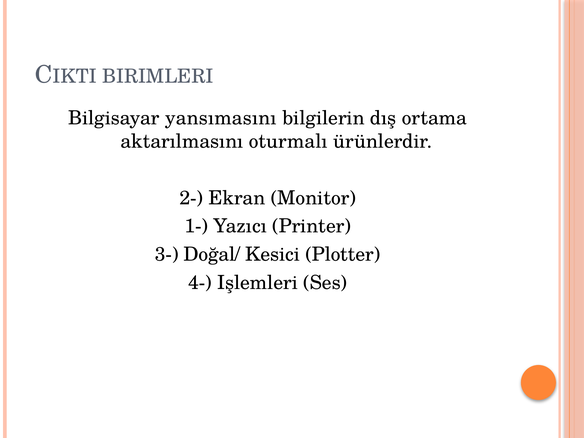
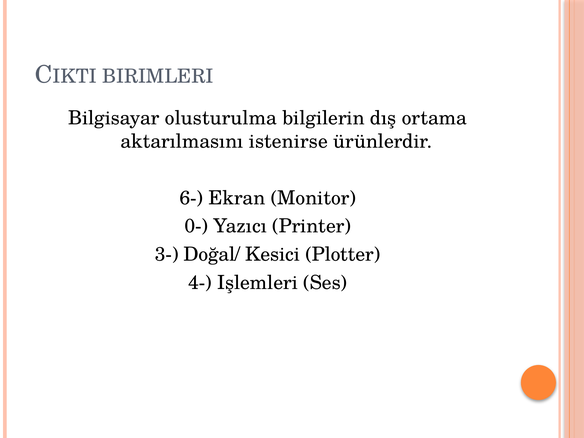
yansımasını: yansımasını -> olusturulma (221, 118)
oturmalı: oturmalı -> istenirse (288, 141)
2-: 2- -> 6- (191, 198)
1-: 1- -> 0- (196, 226)
